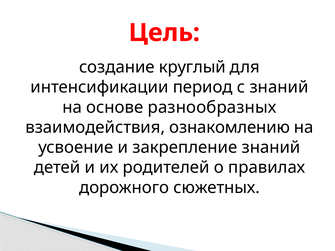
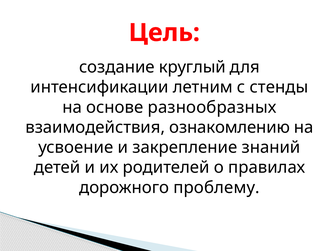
период: период -> летним (203, 87)
с знаний: знаний -> стенды (279, 87)
сюжетных: сюжетных -> проблему (217, 188)
